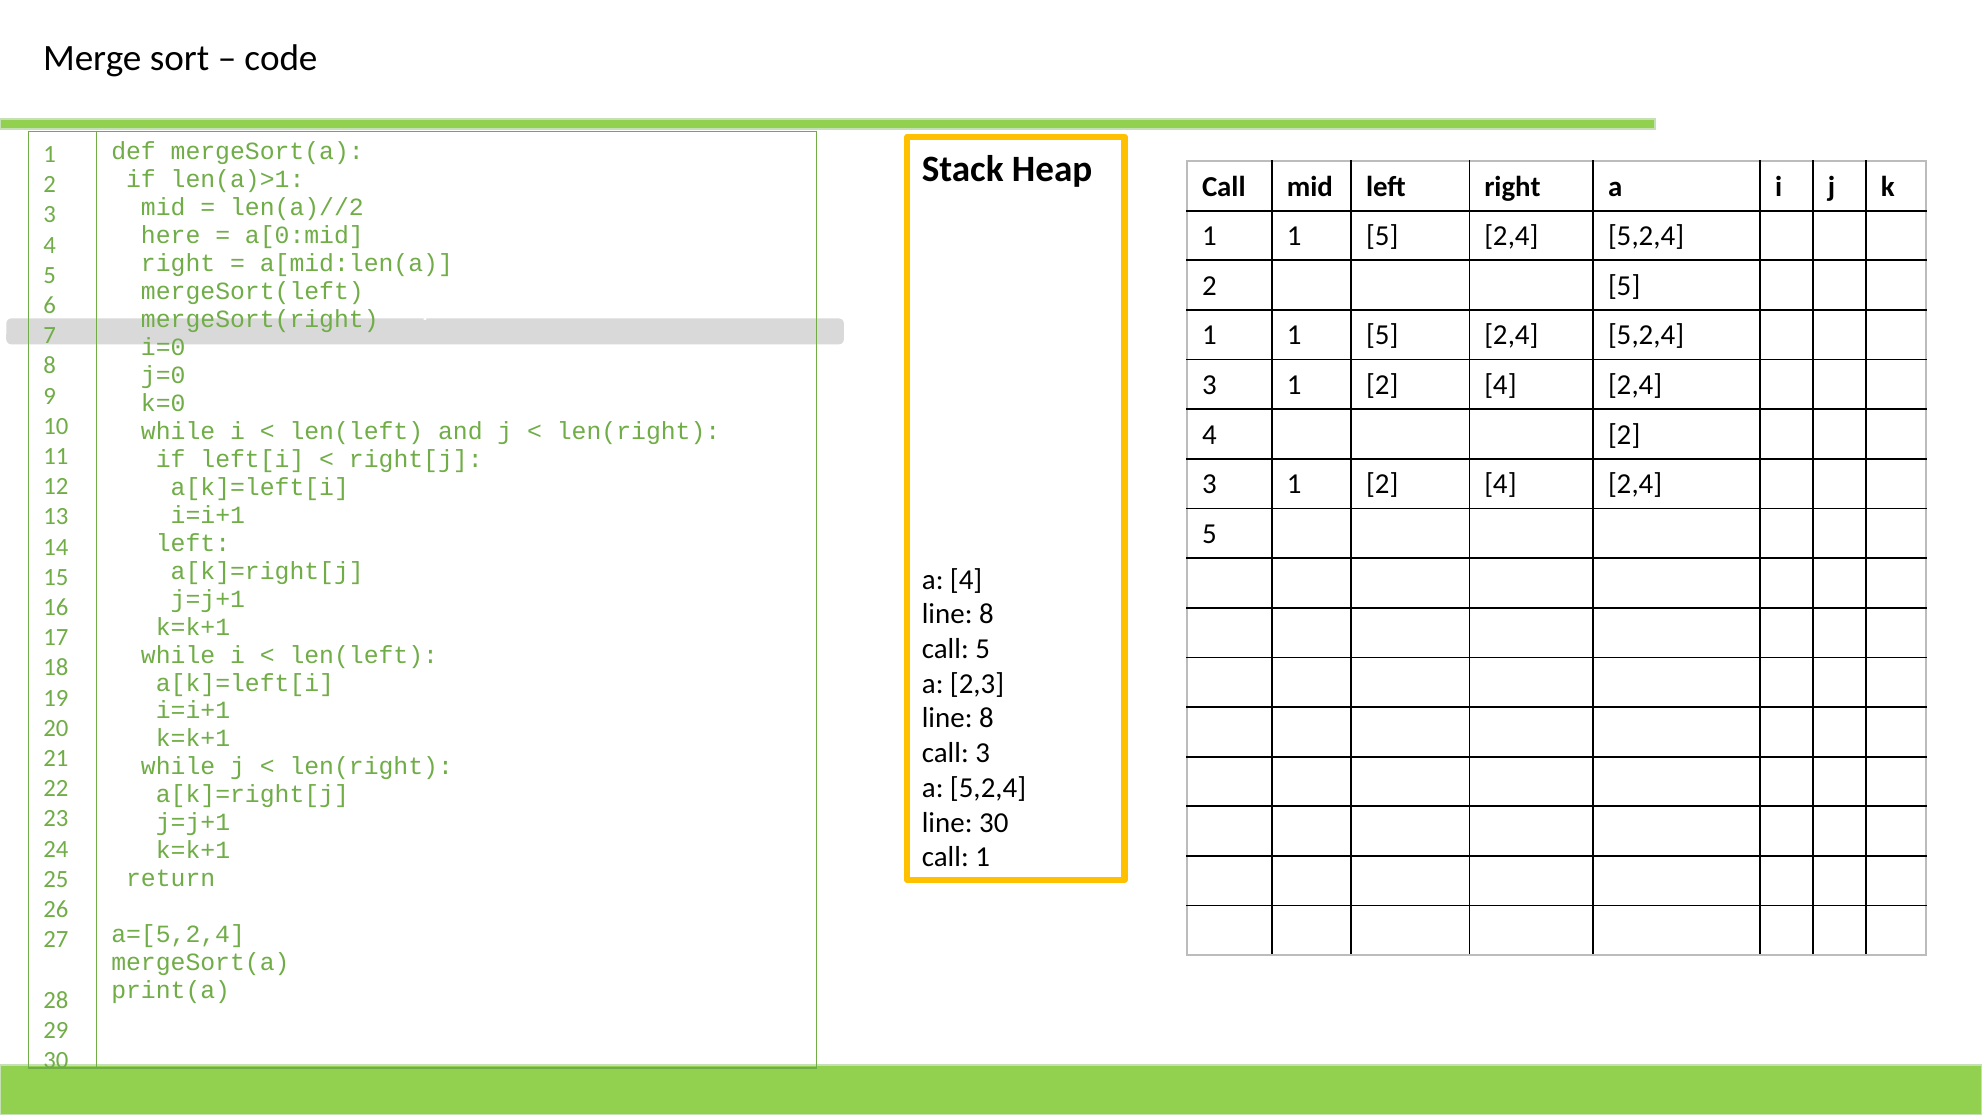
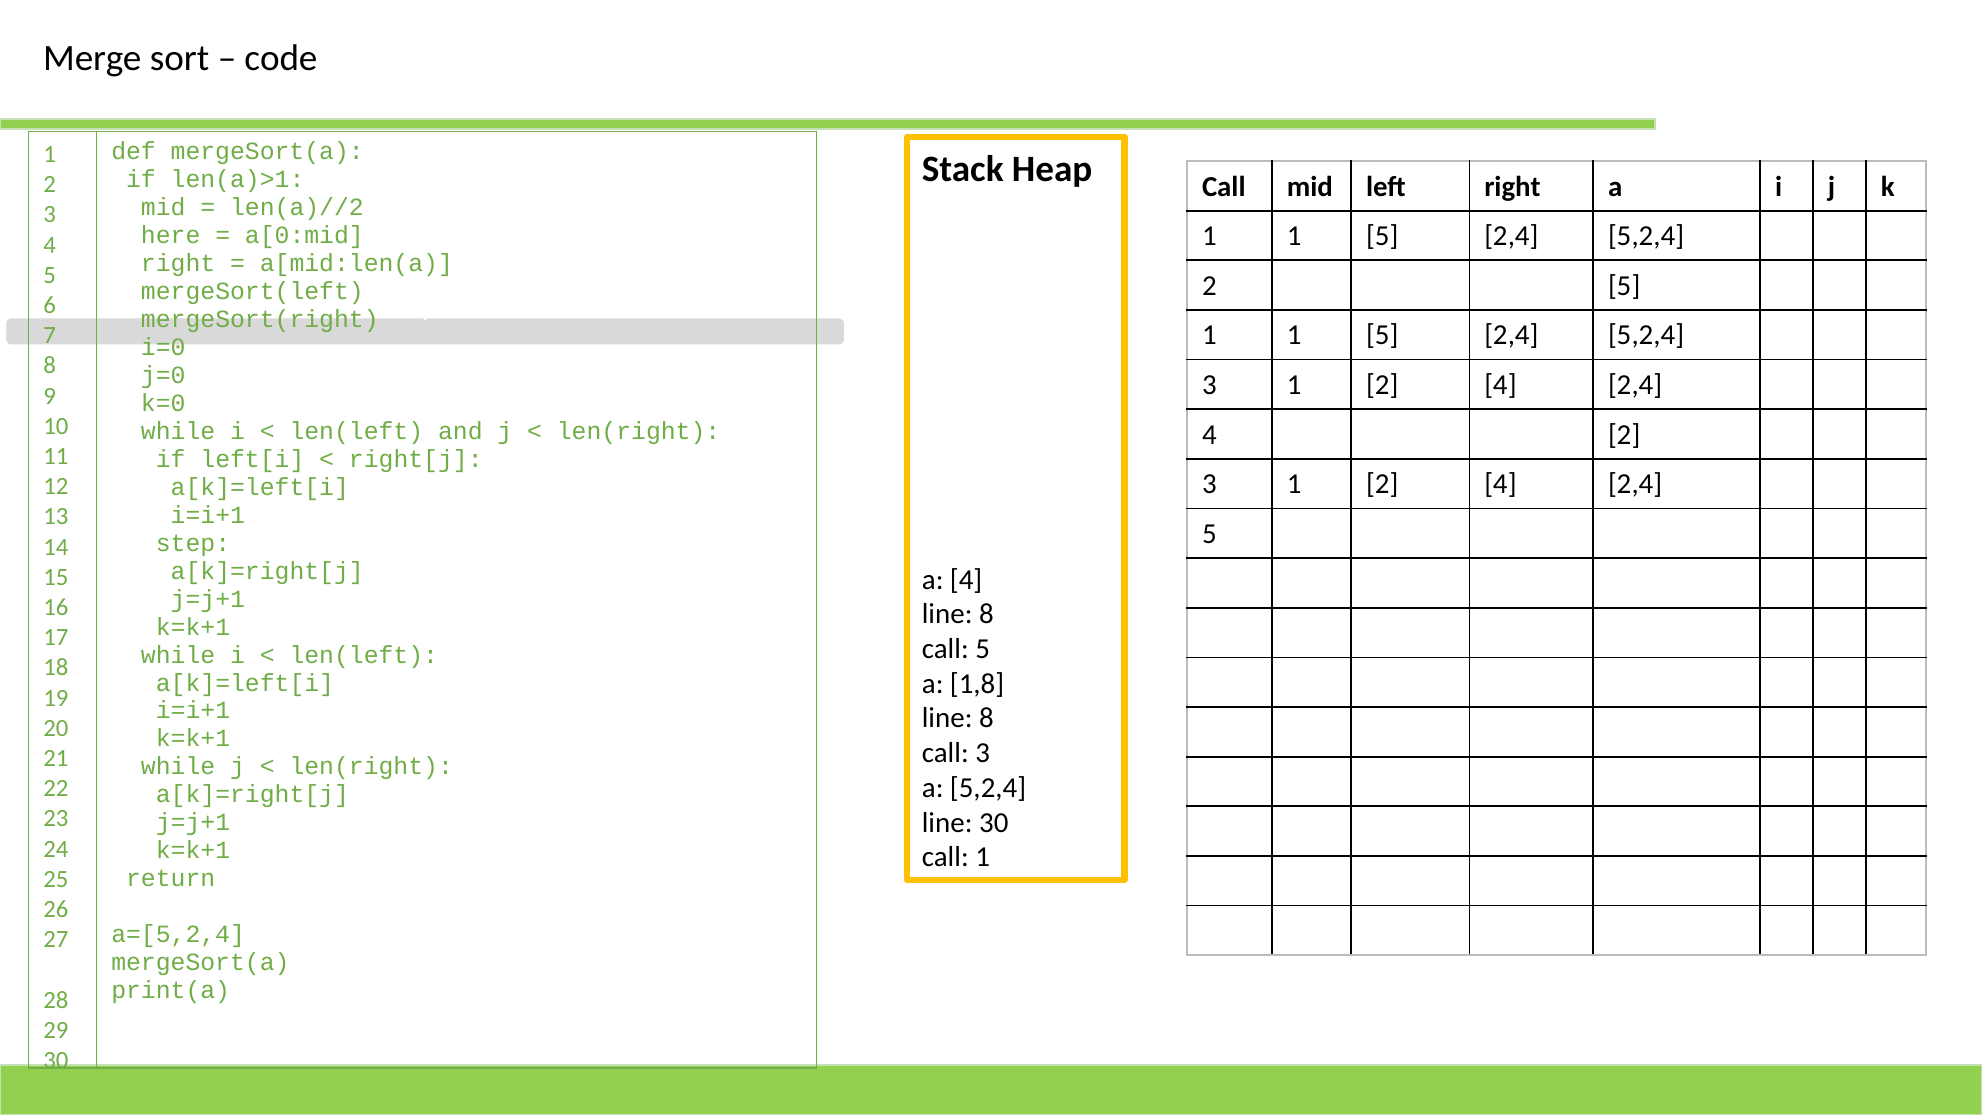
left: left -> step (193, 543)
2,3: 2,3 -> 1,8 (977, 684)
